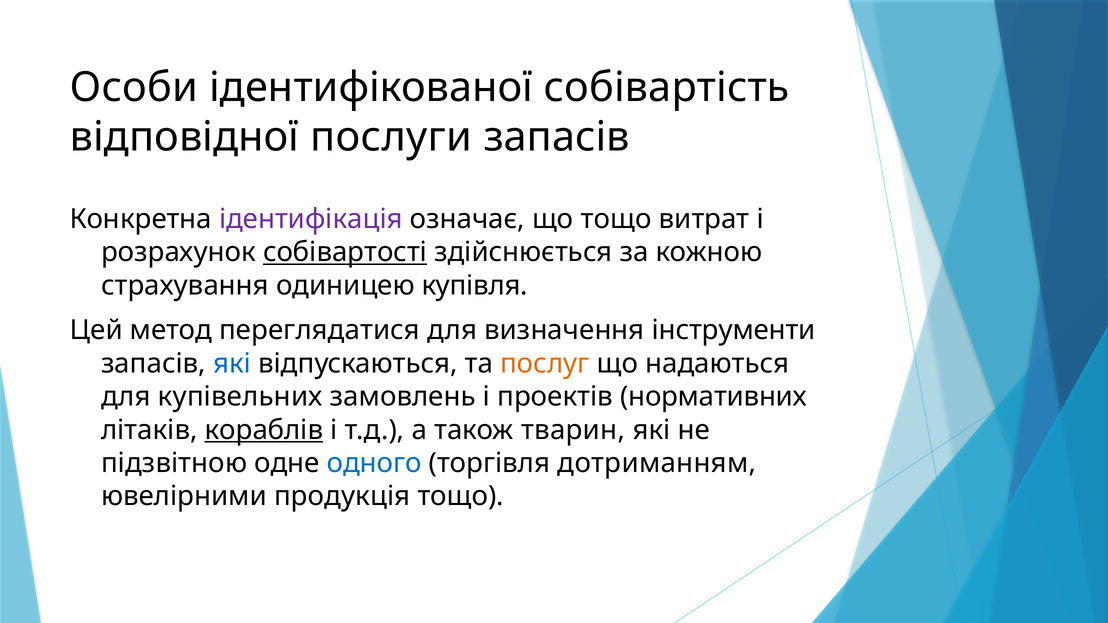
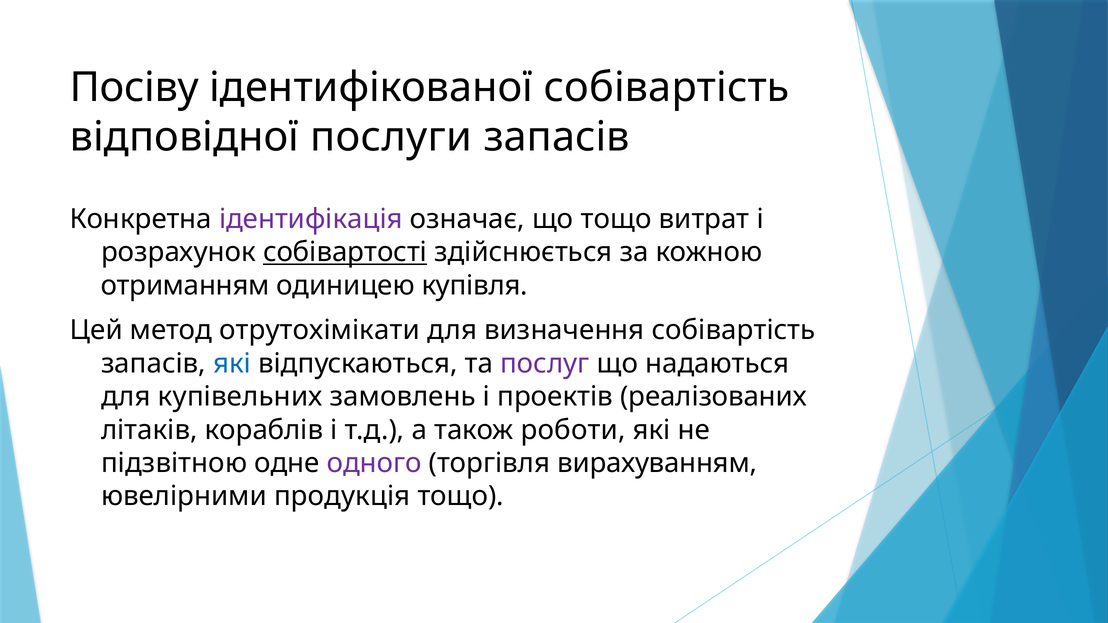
Особи: Особи -> Посіву (134, 87)
страхування: страхування -> отриманням (185, 286)
переглядатися: переглядатися -> отрутохімікати (319, 330)
інструменти: інструменти -> собівартість (734, 330)
послуг colour: orange -> purple (545, 364)
нормативних: нормативних -> реалізованих (714, 397)
кораблiв underline: present -> none (264, 430)
тварин: тварин -> роботи (573, 430)
одного colour: blue -> purple (374, 463)
дотриманням: дотриманням -> вирахуванням (657, 463)
